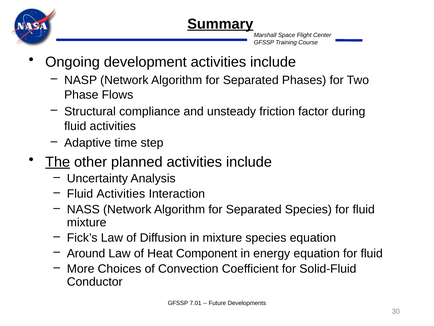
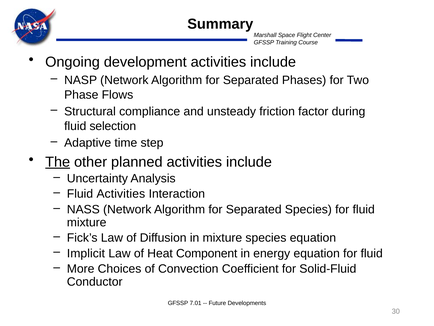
Summary underline: present -> none (220, 24)
activities: activities -> selection (113, 126)
Around: Around -> Implicit (86, 253)
